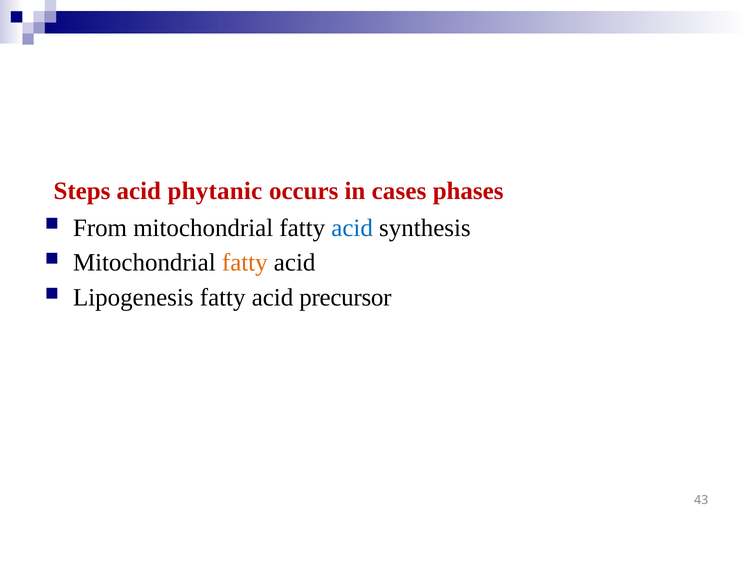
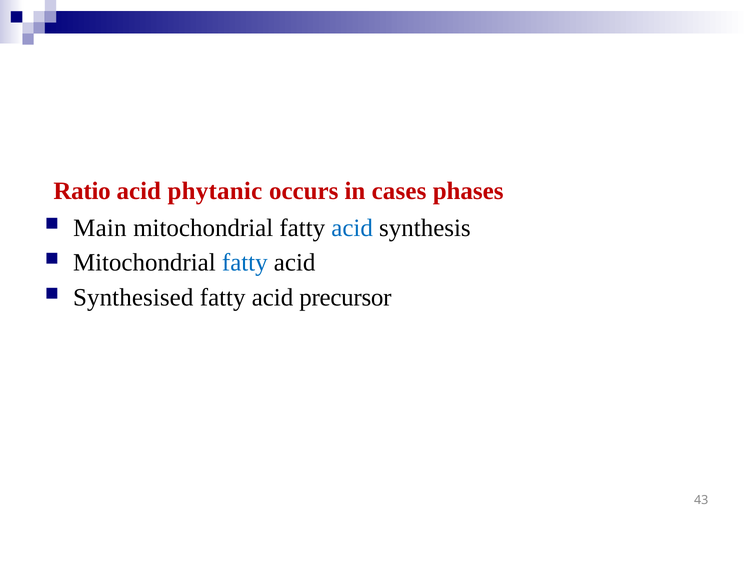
Steps: Steps -> Ratio (82, 191)
From: From -> Main (100, 228)
fatty colour: orange -> blue (245, 263)
Lipogenesis: Lipogenesis -> Synthesised (133, 298)
